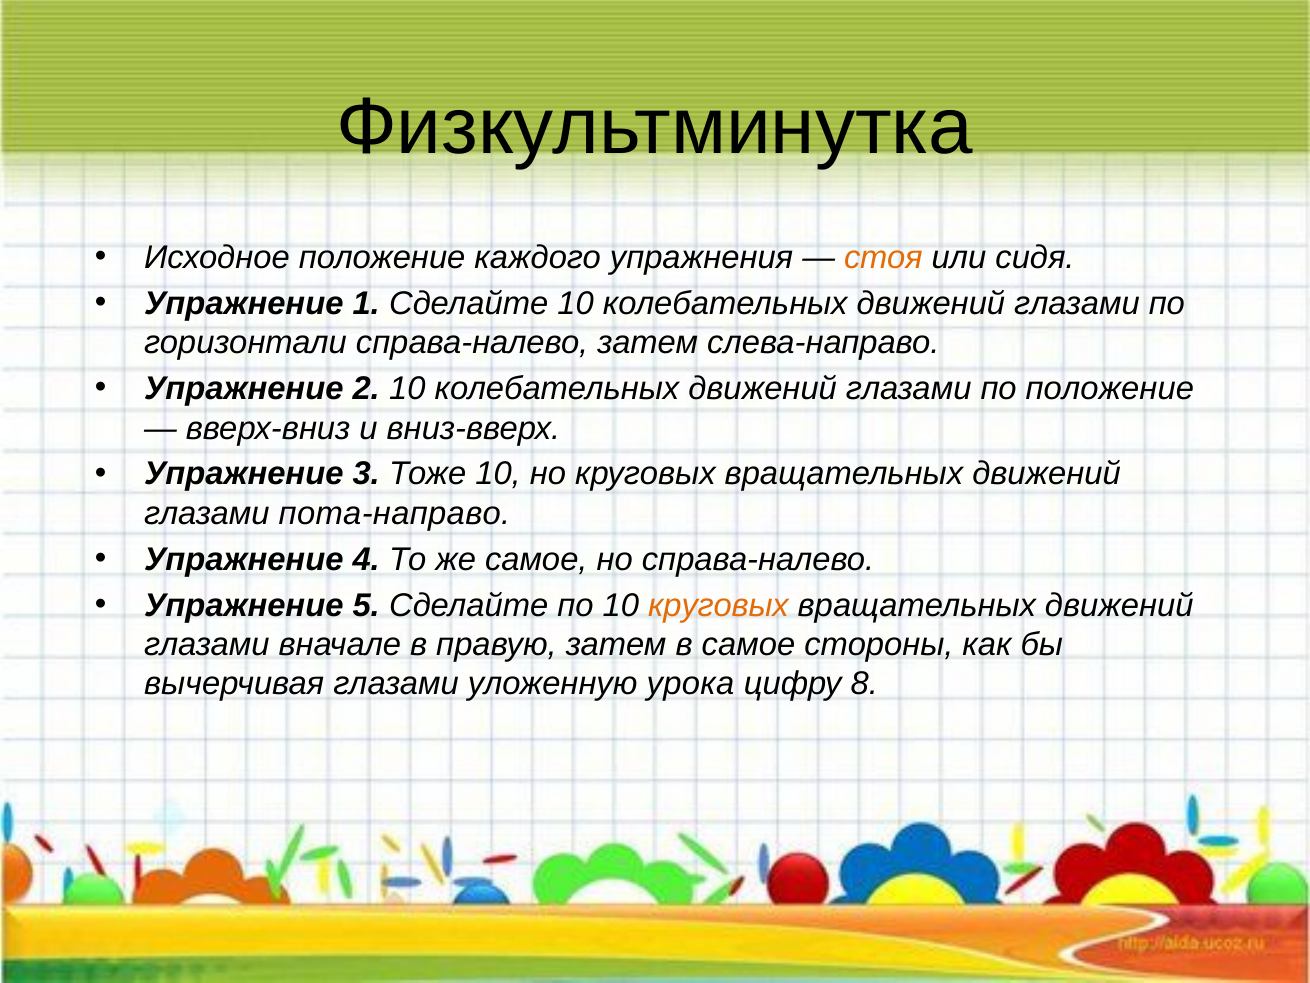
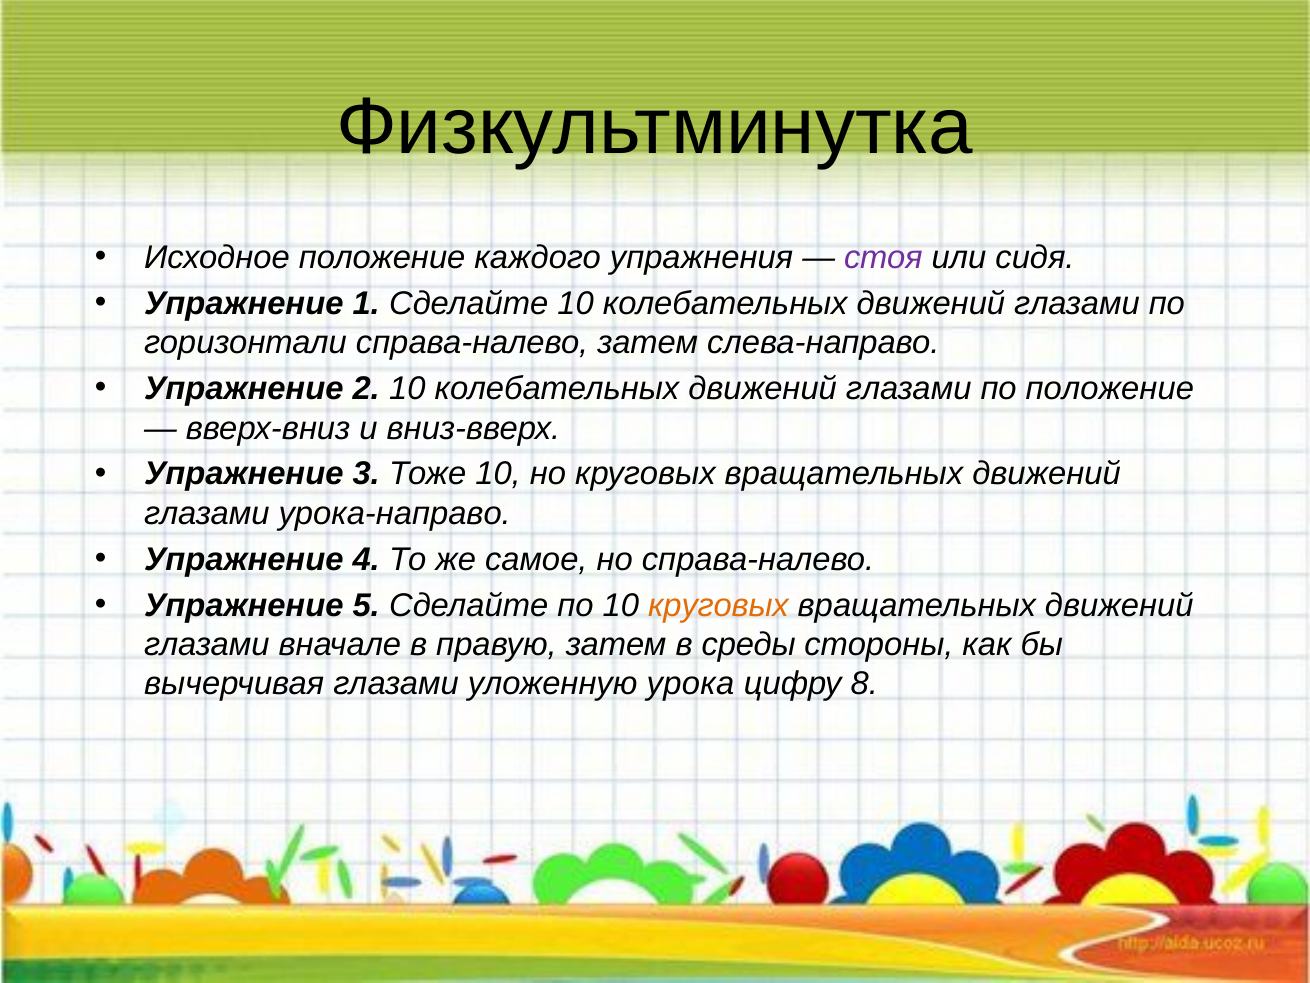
стоя colour: orange -> purple (883, 258)
пота-направо: пота-направо -> урока-направо (395, 513)
в самое: самое -> среды (749, 644)
